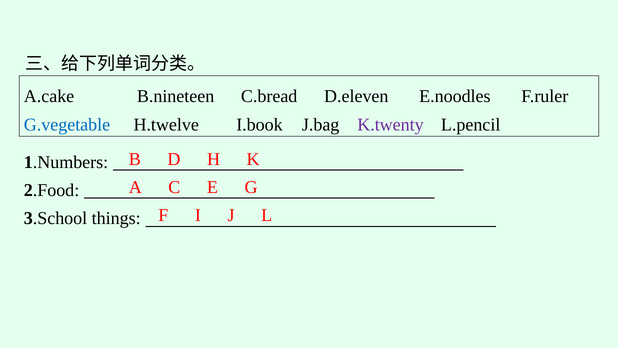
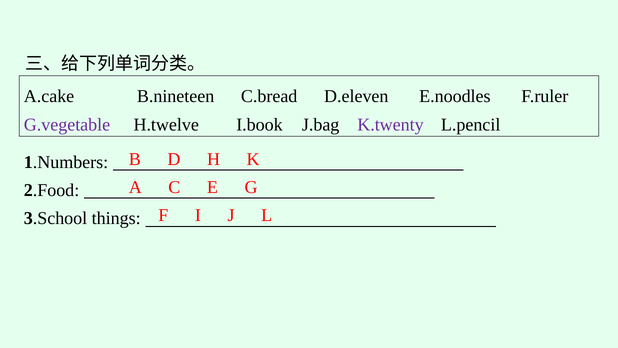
G.vegetable colour: blue -> purple (67, 124)
